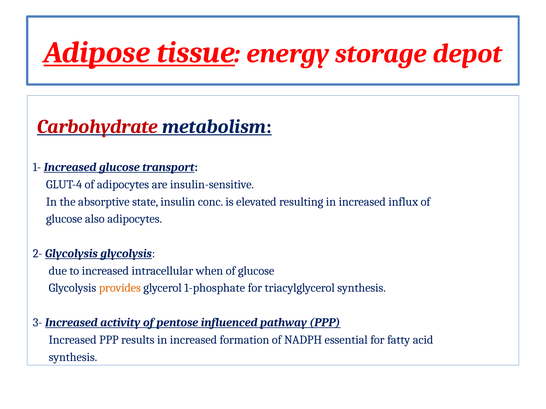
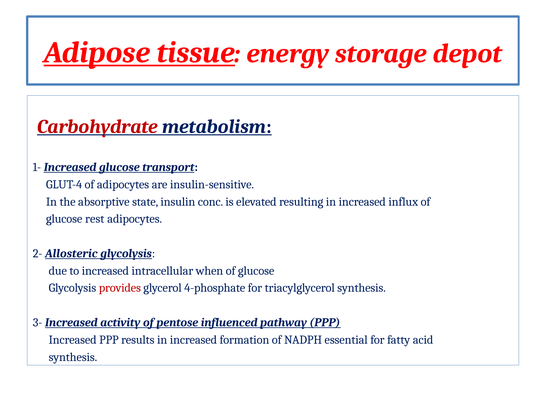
also: also -> rest (95, 219)
2- Glycolysis: Glycolysis -> Allosteric (71, 254)
provides colour: orange -> red (120, 288)
1-phosphate: 1-phosphate -> 4-phosphate (215, 288)
